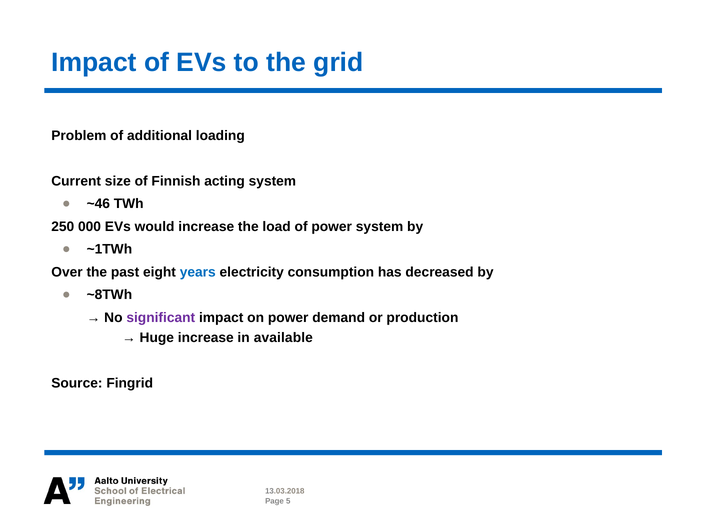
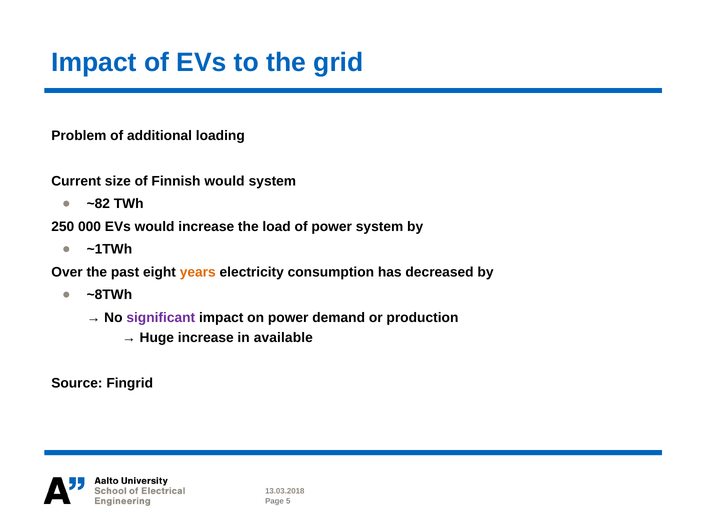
Finnish acting: acting -> would (225, 181)
~46: ~46 -> ~82 (98, 204)
years colour: blue -> orange (198, 272)
